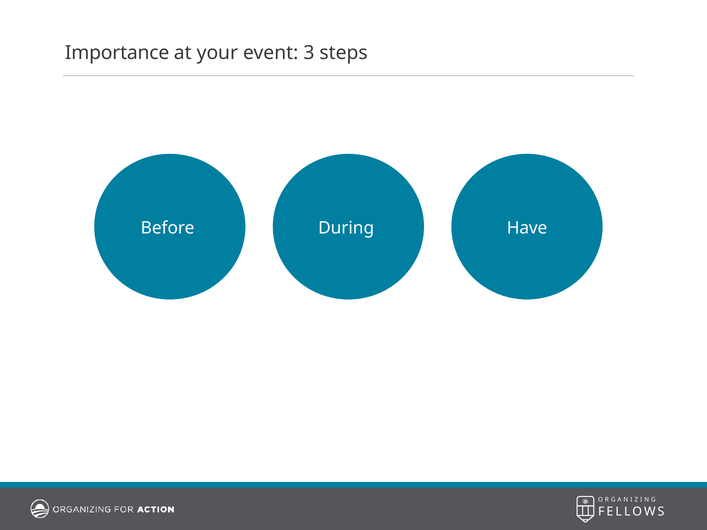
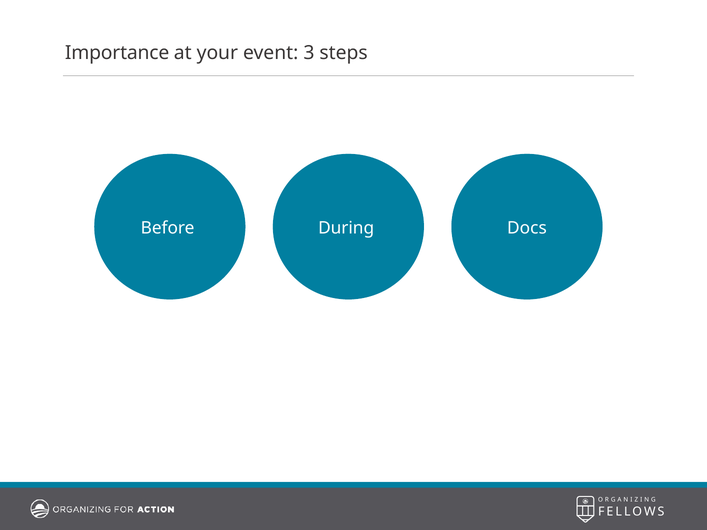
Have: Have -> Docs (527, 228)
